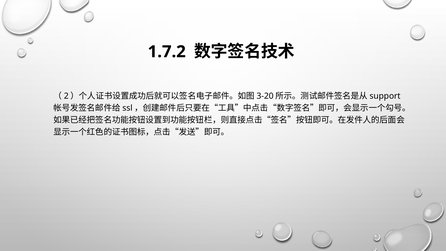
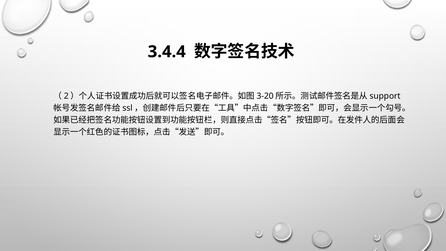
1.7.2: 1.7.2 -> 3.4.4 (167, 52)
